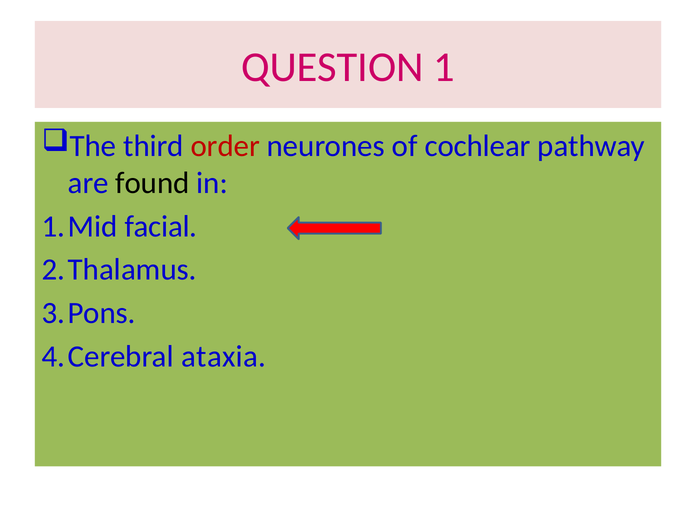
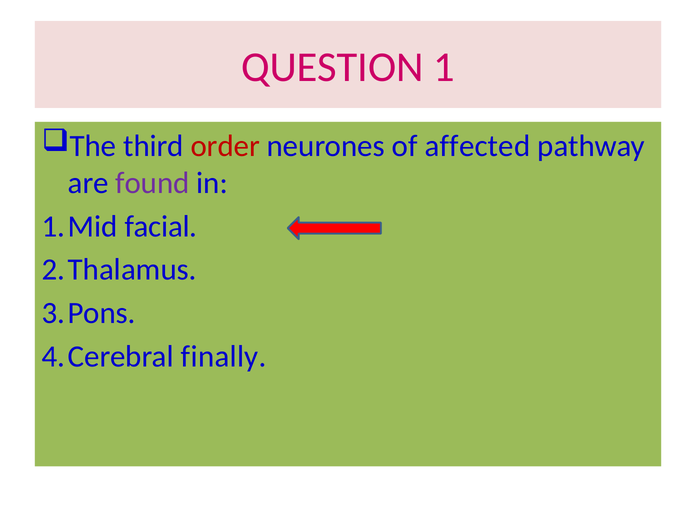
cochlear: cochlear -> affected (478, 146)
found colour: black -> purple (152, 183)
ataxia: ataxia -> finally (224, 356)
